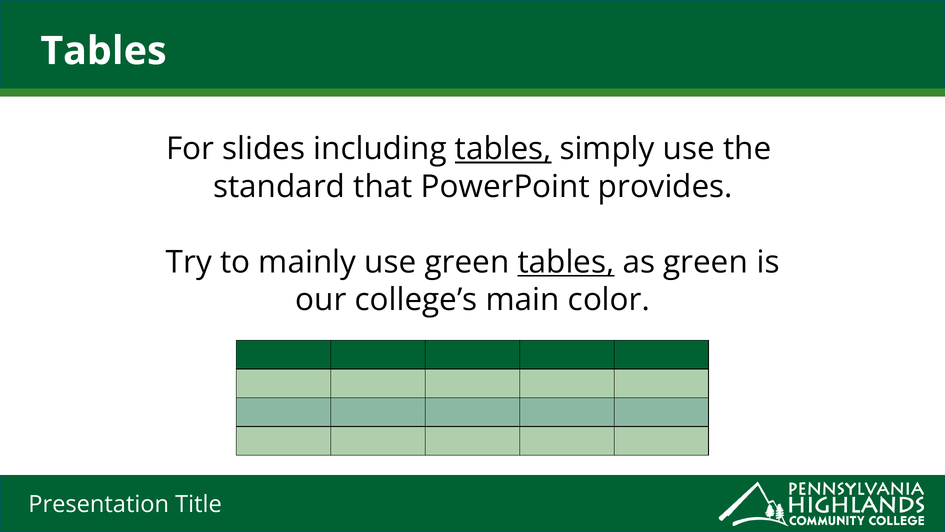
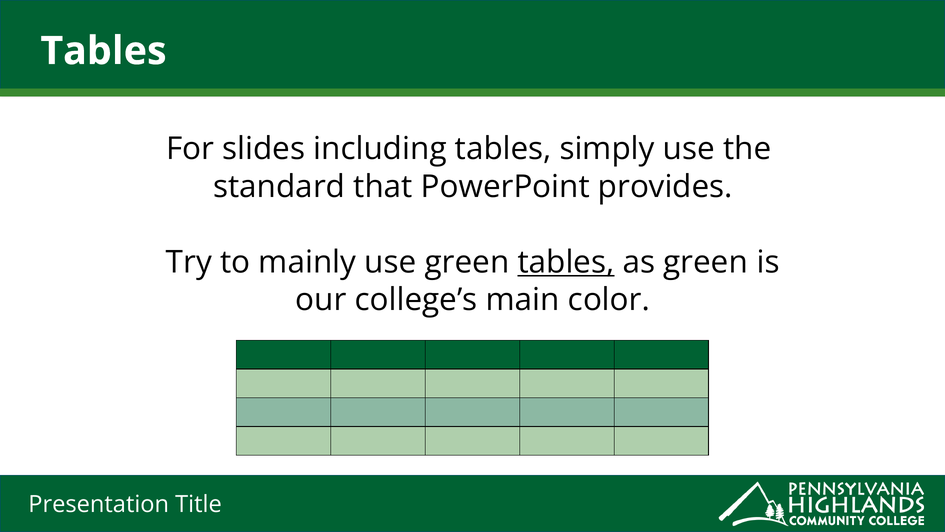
tables underline: present -> none (503, 149)
